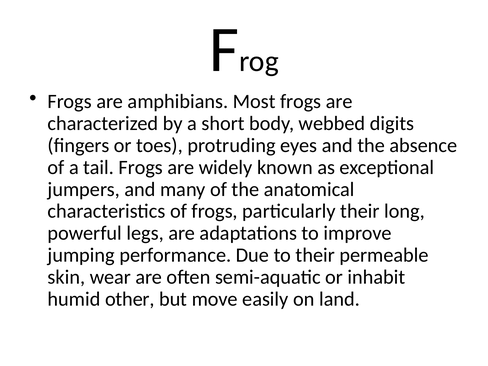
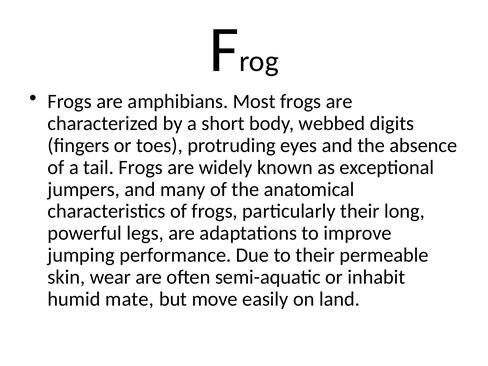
other: other -> mate (130, 299)
